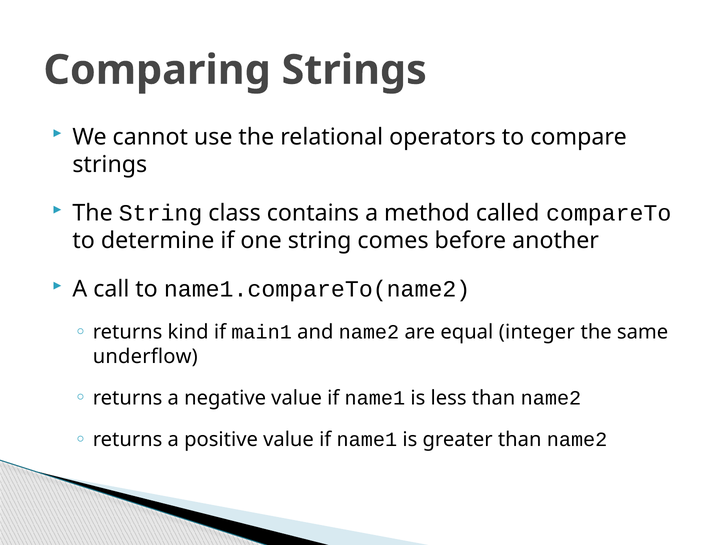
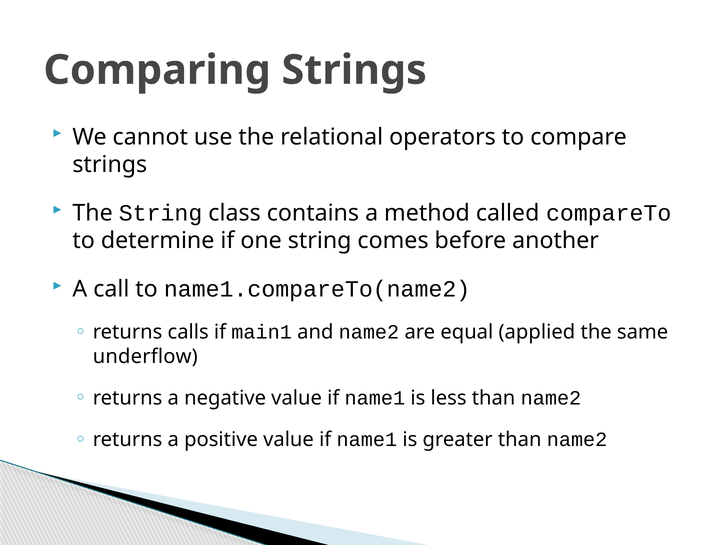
kind: kind -> calls (188, 332)
integer: integer -> applied (537, 332)
